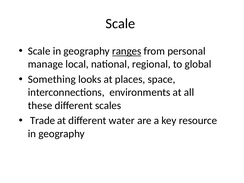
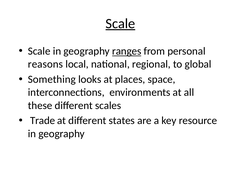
Scale underline: none -> present (120, 24)
manage: manage -> reasons (45, 64)
water: water -> states (122, 121)
